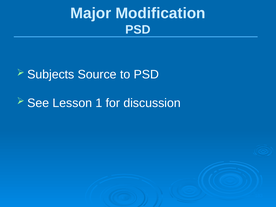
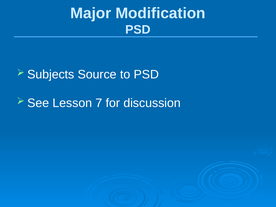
1: 1 -> 7 (99, 103)
